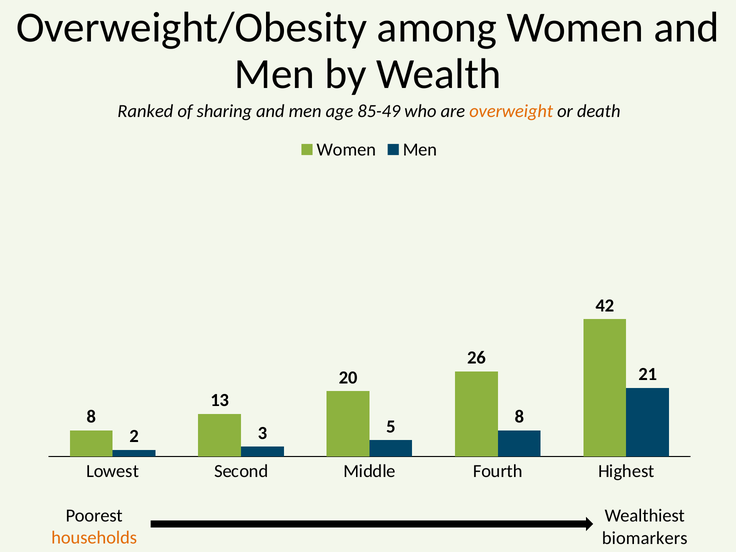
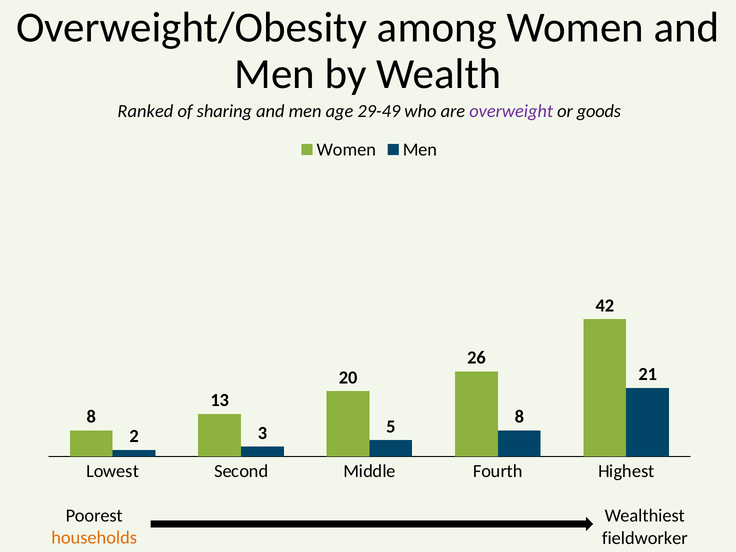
85-49: 85-49 -> 29-49 (379, 111)
overweight colour: orange -> purple (511, 111)
death: death -> goods (599, 111)
biomarkers: biomarkers -> fieldworker (645, 538)
